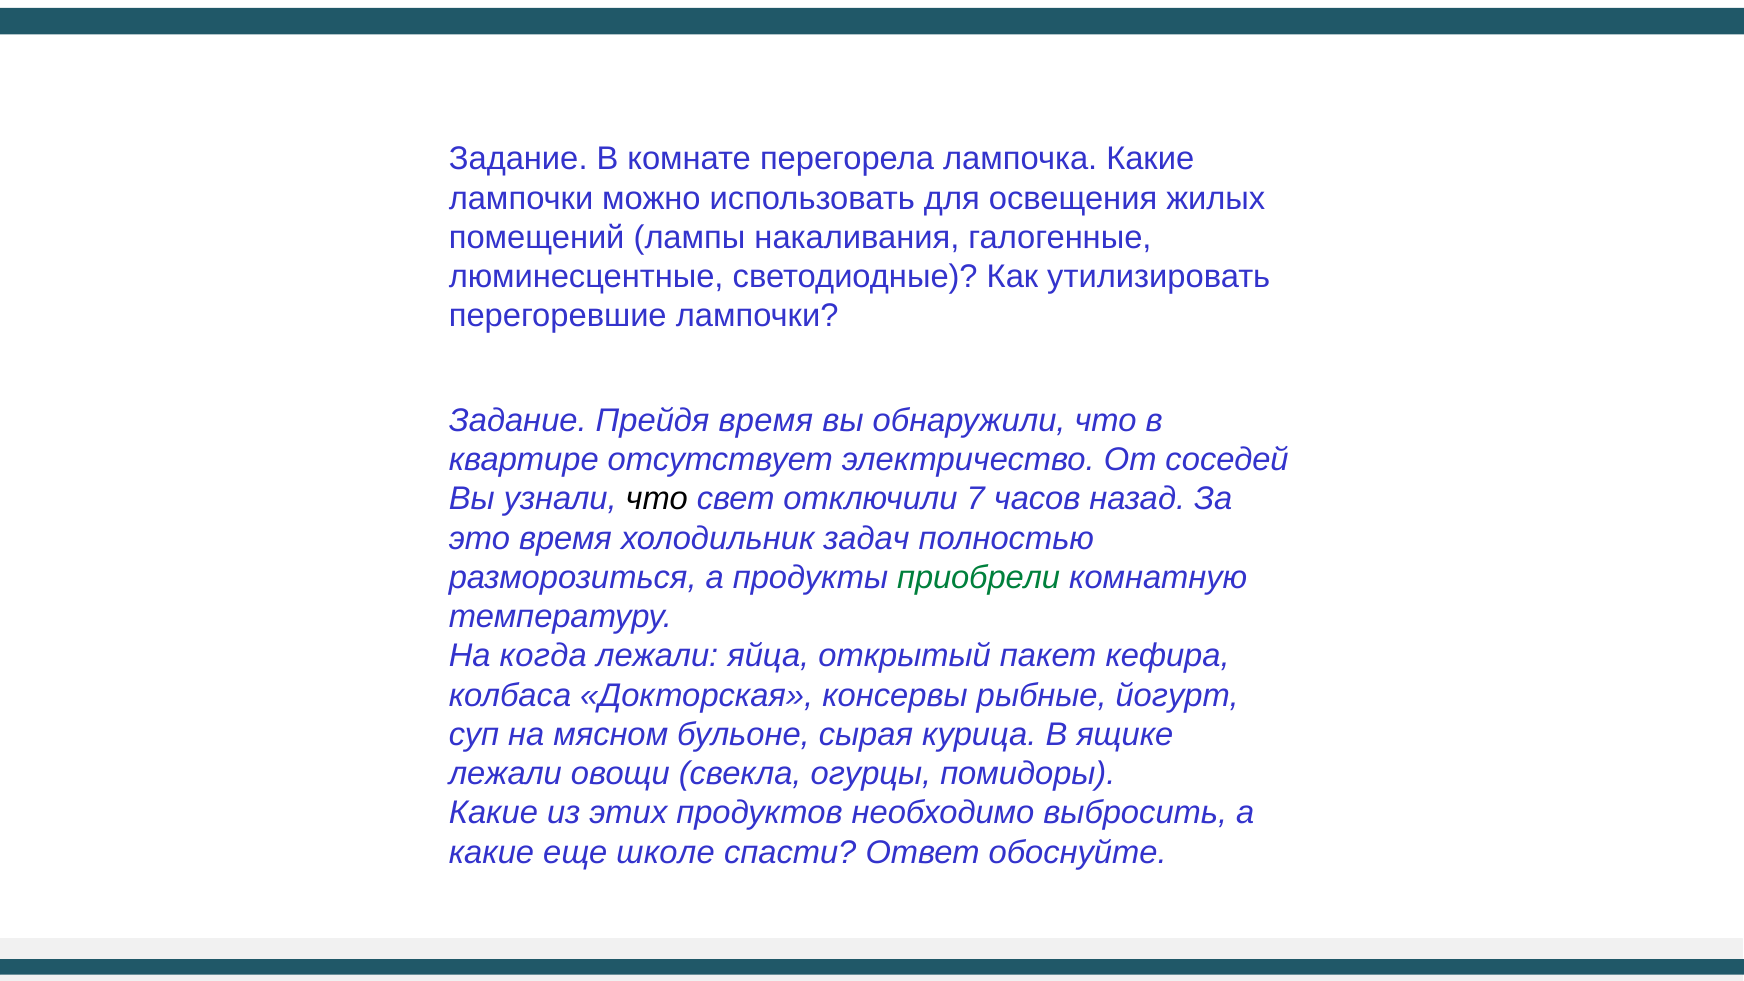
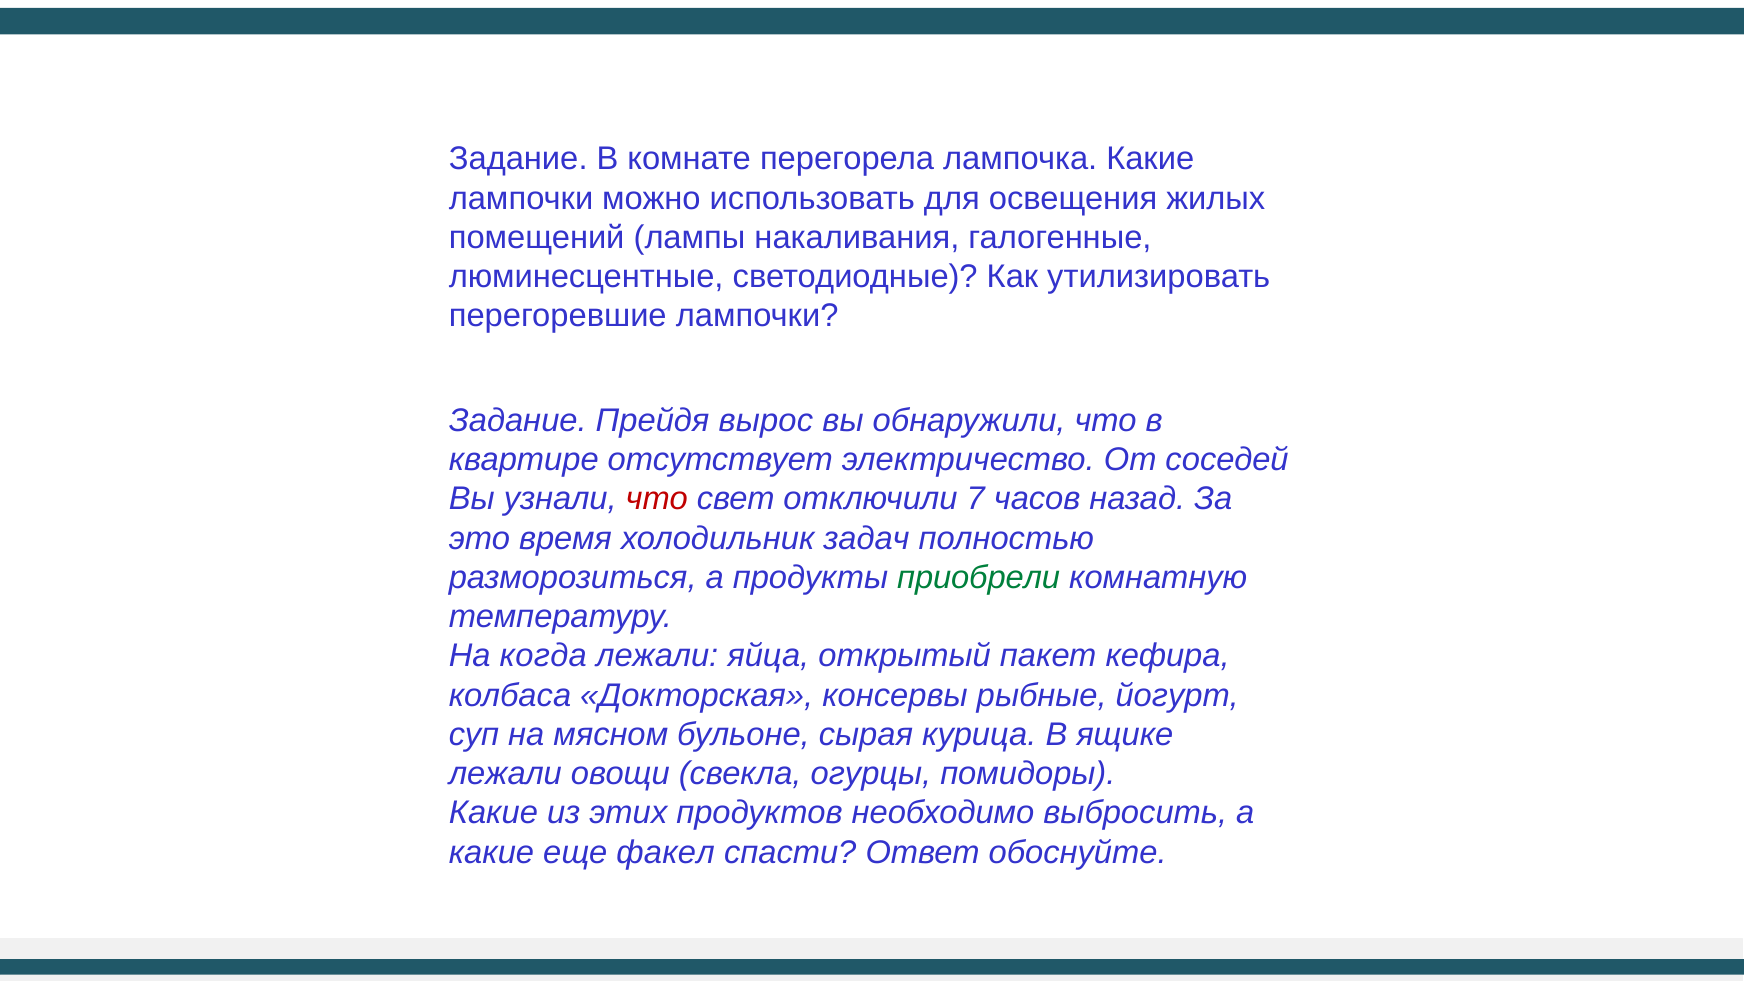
Прейдя время: время -> вырос (766, 421)
что colour: black -> red (657, 499)
школе: школе -> факел (666, 852)
